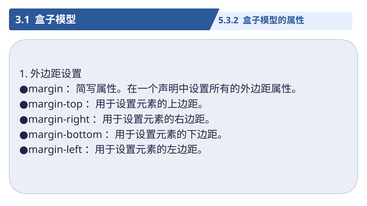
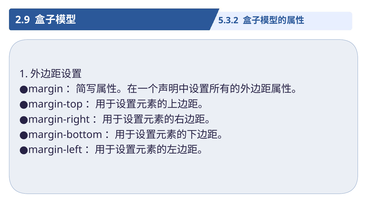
3.1: 3.1 -> 2.9 (23, 20)
